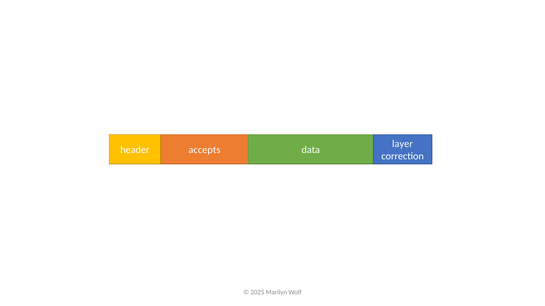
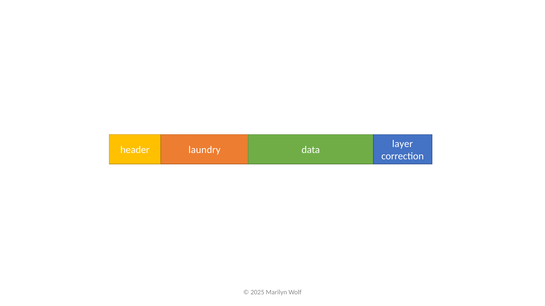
accepts: accepts -> laundry (204, 150)
